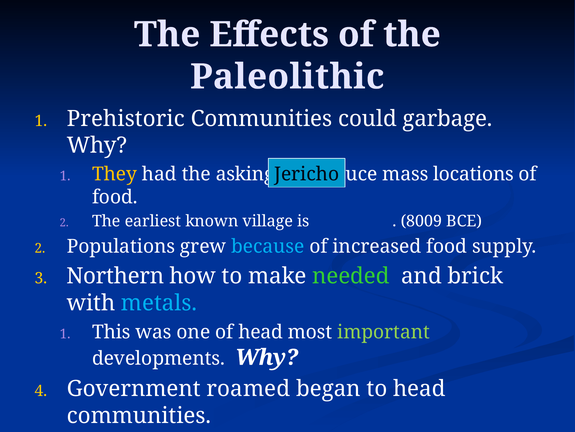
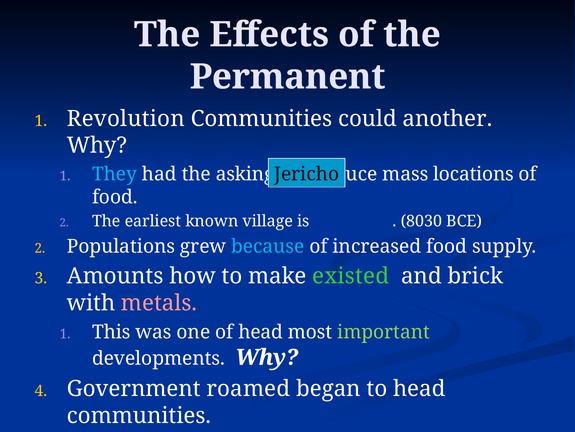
Paleolithic: Paleolithic -> Permanent (288, 77)
Prehistoric: Prehistoric -> Revolution (126, 118)
garbage: garbage -> another (447, 118)
They colour: yellow -> light blue (114, 174)
8009: 8009 -> 8030 (421, 221)
Northern: Northern -> Amounts (115, 276)
needed: needed -> existed (351, 276)
metals colour: light blue -> pink (159, 303)
